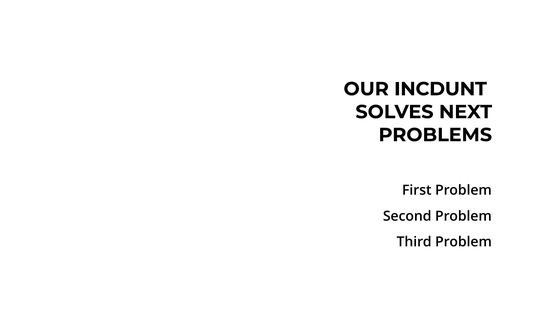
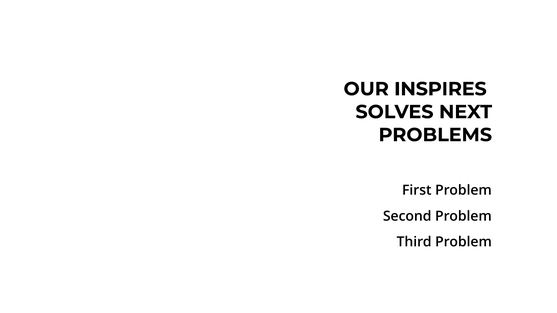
INCDUNT: INCDUNT -> INSPIRES (440, 89)
